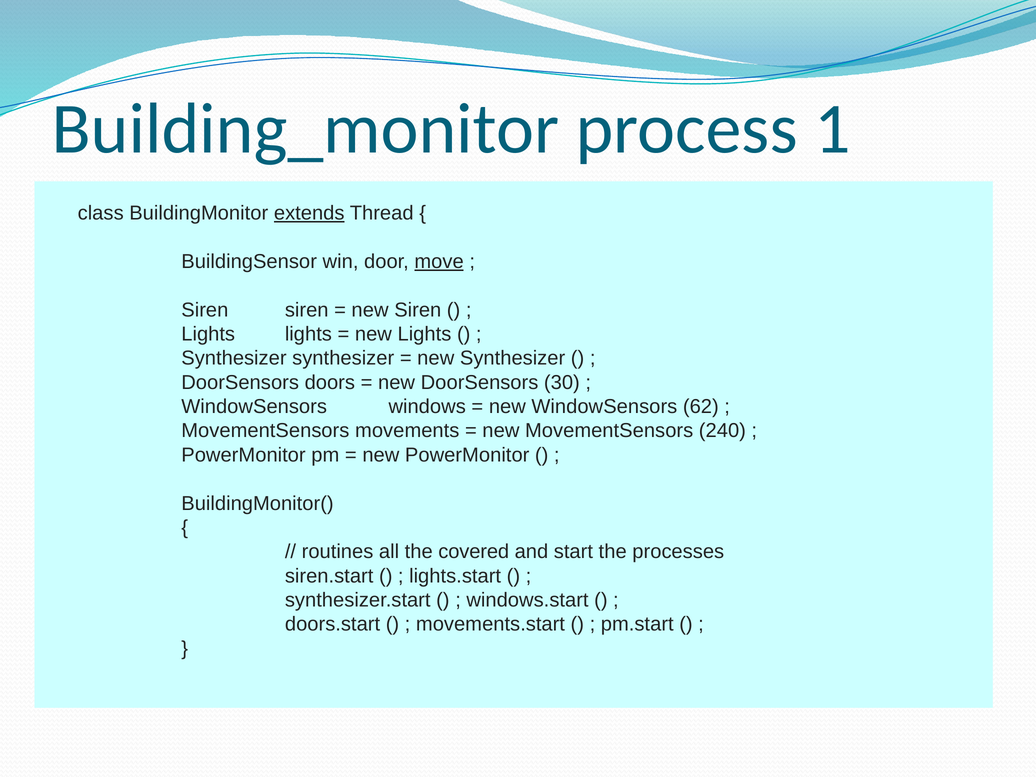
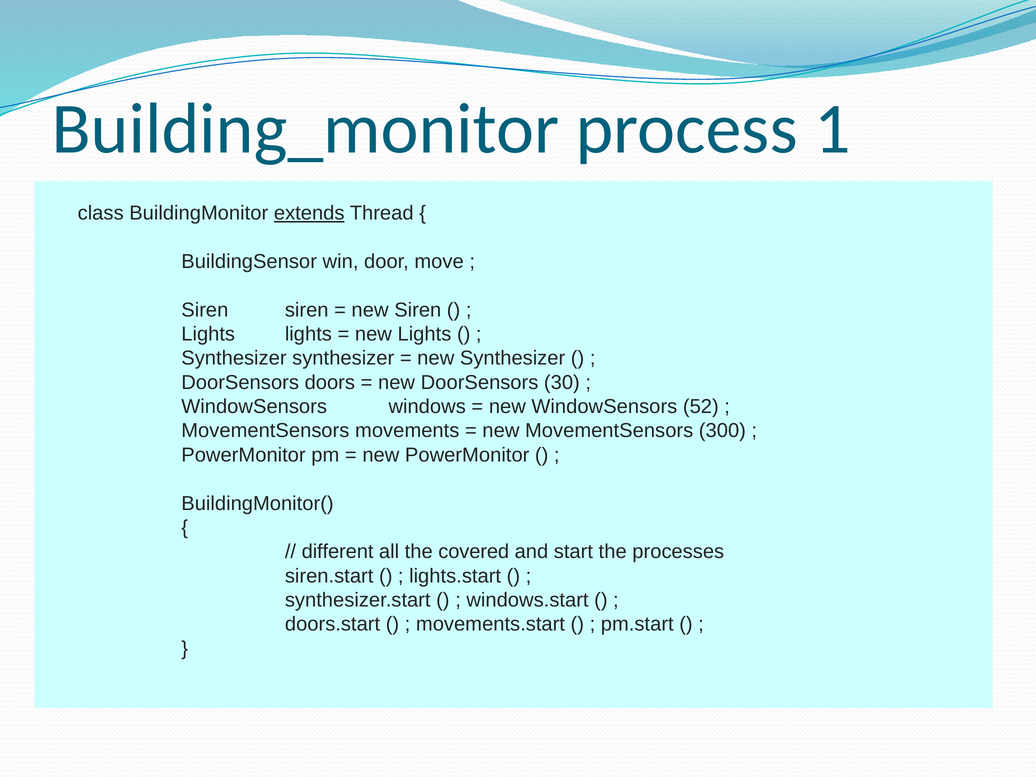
move underline: present -> none (439, 262)
62: 62 -> 52 (701, 407)
240: 240 -> 300 (722, 431)
routines: routines -> different (338, 552)
